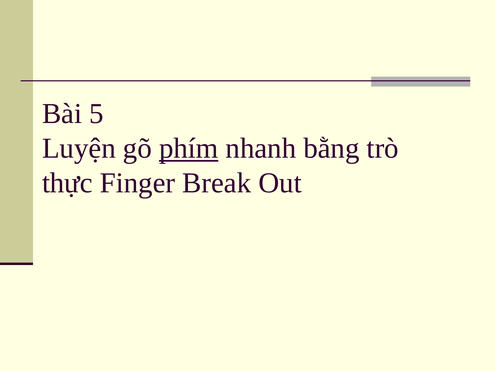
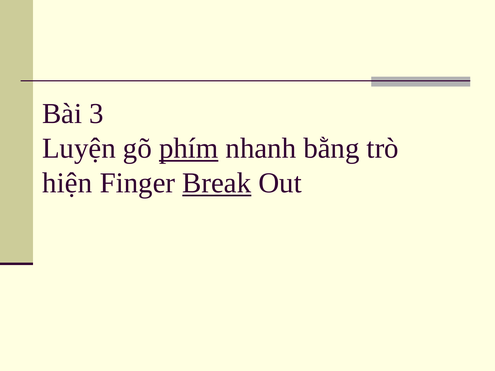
5: 5 -> 3 (97, 114)
thực: thực -> hiện (67, 183)
Break underline: none -> present (217, 183)
